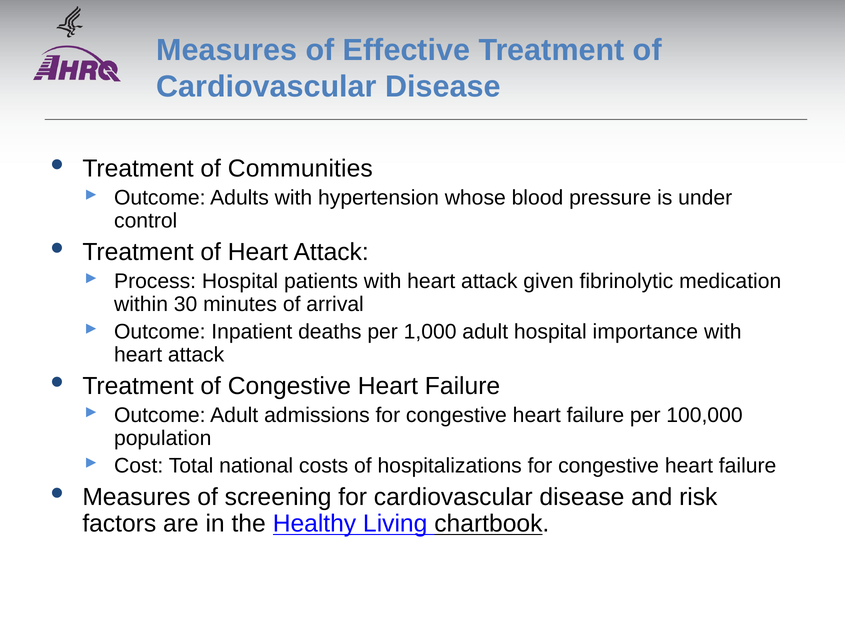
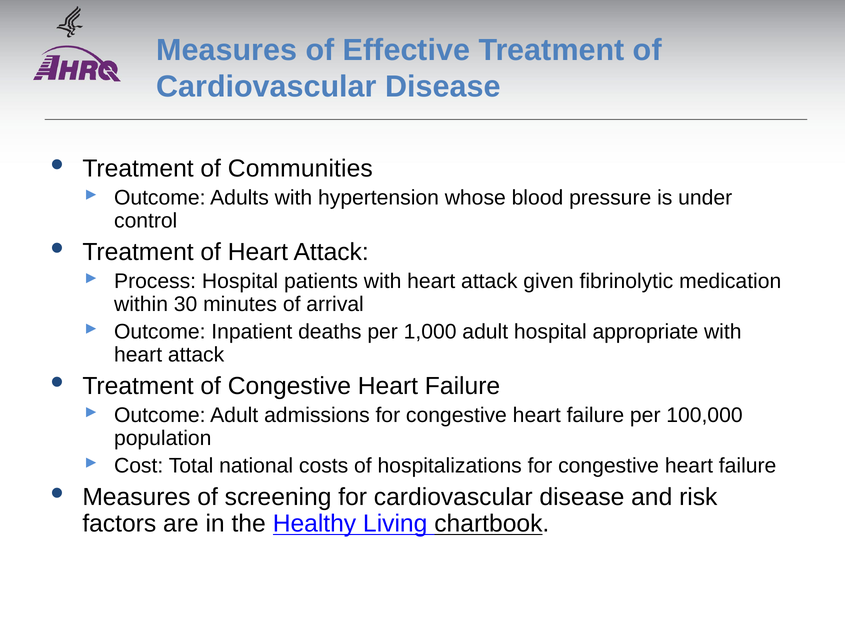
importance: importance -> appropriate (645, 332)
